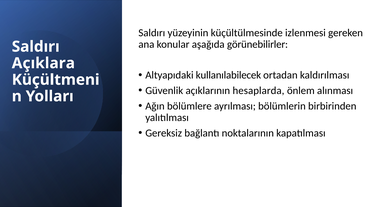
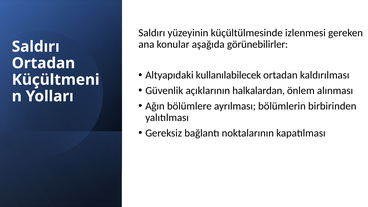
Açıklara: Açıklara -> Ortadan (43, 63)
hesaplarda: hesaplarda -> halkalardan (259, 91)
